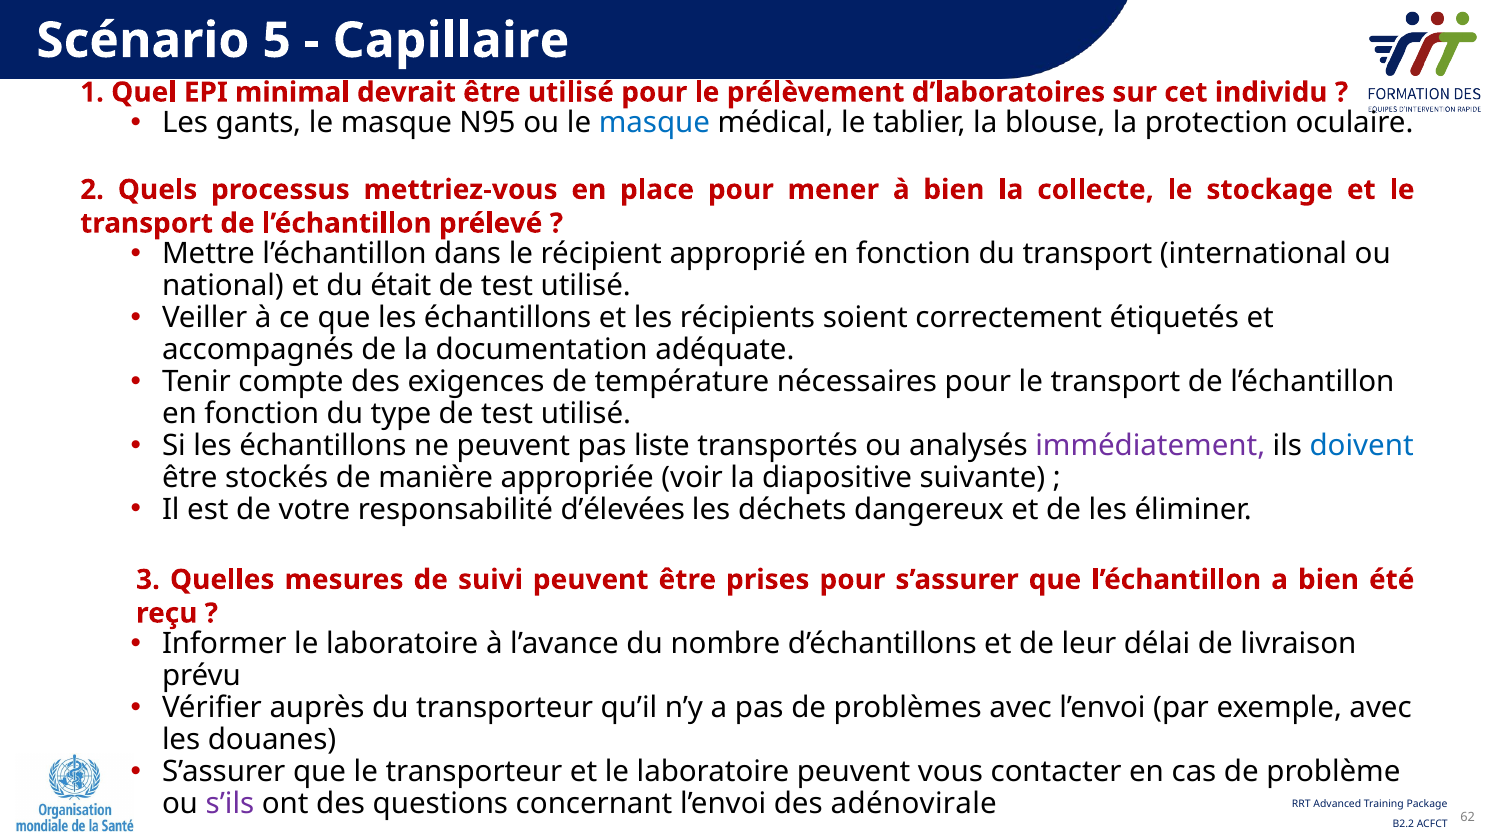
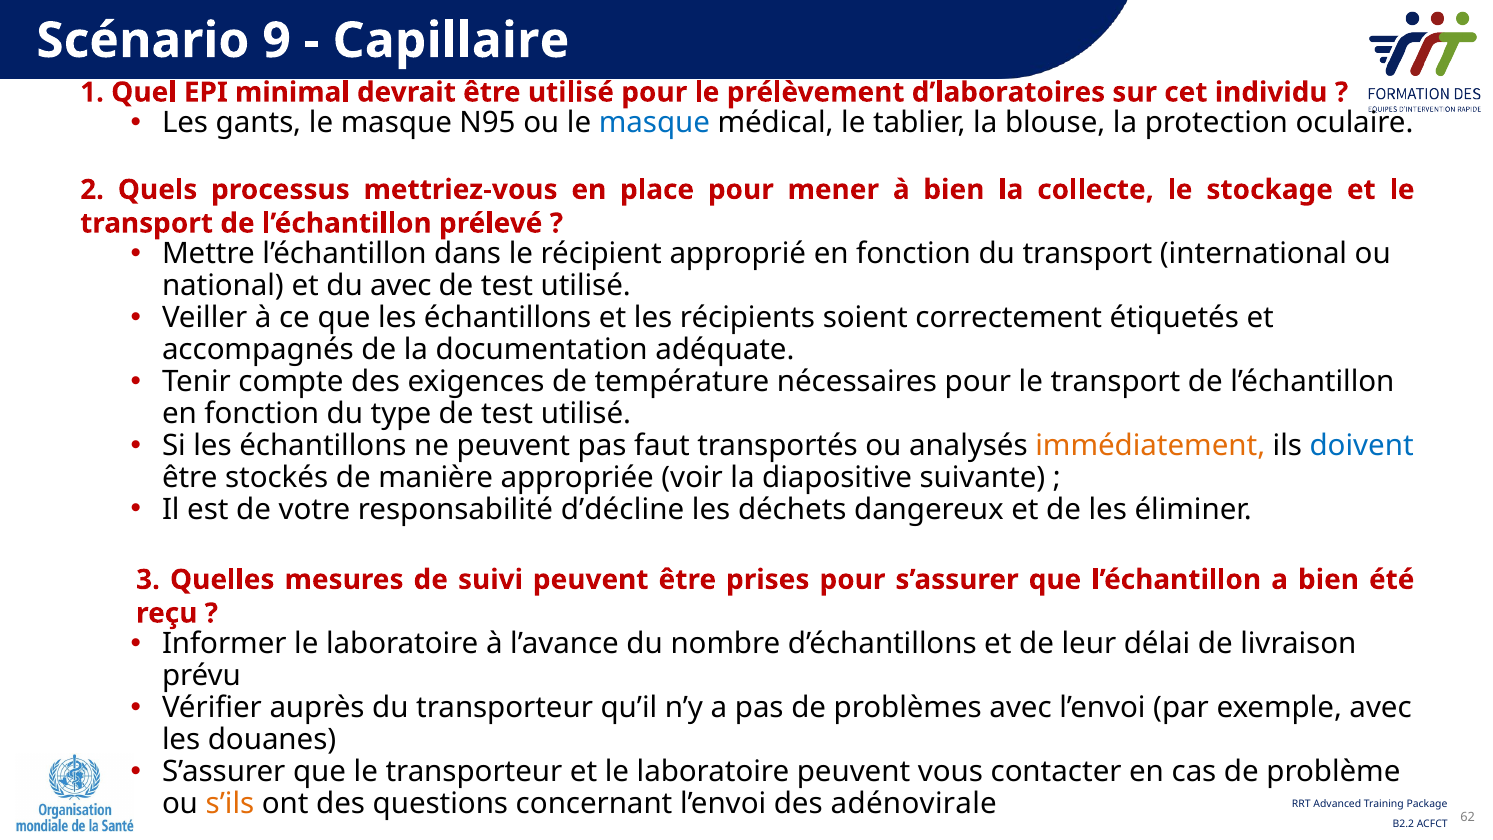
5: 5 -> 9 (277, 41)
du était: était -> avec (401, 286)
liste: liste -> faut (662, 445)
immédiatement colour: purple -> orange (1150, 445)
d’élevées: d’élevées -> d’décline (623, 509)
s’ils colour: purple -> orange (230, 803)
